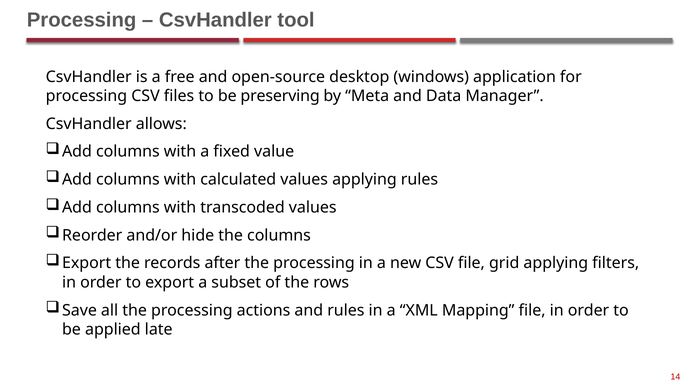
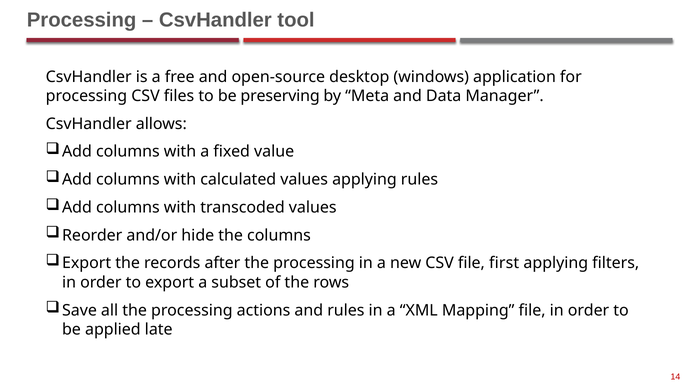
grid: grid -> first (504, 264)
